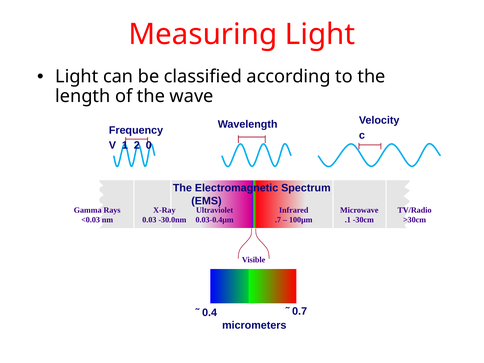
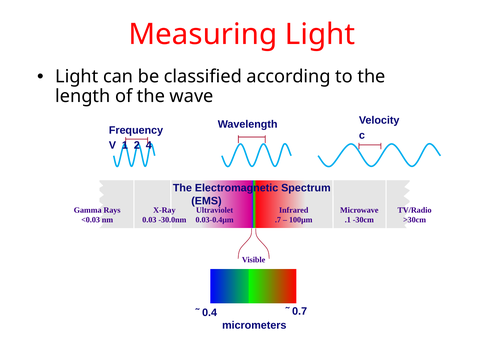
0: 0 -> 4 (149, 145)
